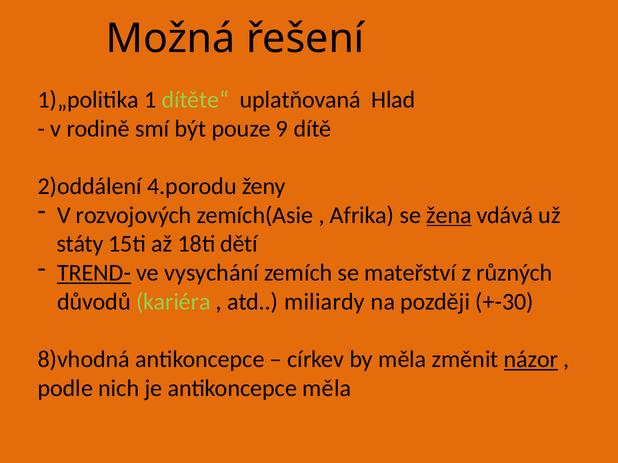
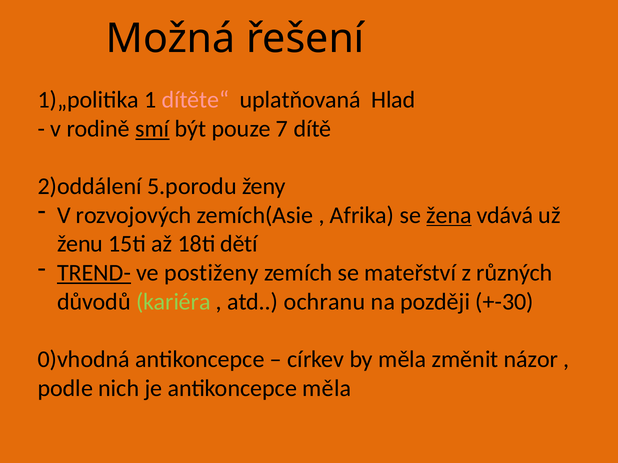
dítěte“ colour: light green -> pink (195, 100)
smí underline: none -> present (152, 129)
9: 9 -> 7 (282, 129)
4.porodu: 4.porodu -> 5.porodu (192, 187)
státy: státy -> ženu (80, 244)
vysychání: vysychání -> postiženy (211, 273)
miliardy: miliardy -> ochranu (324, 302)
8)vhodná: 8)vhodná -> 0)vhodná (84, 360)
názor underline: present -> none (531, 360)
